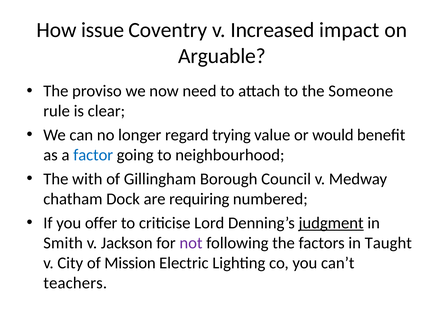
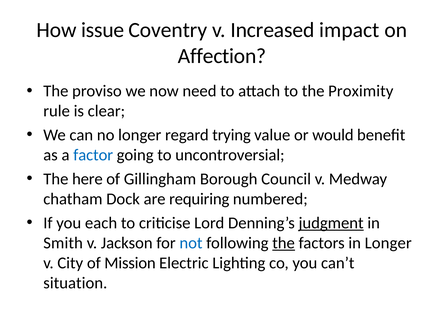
Arguable: Arguable -> Affection (222, 56)
Someone: Someone -> Proximity (361, 91)
neighbourhood: neighbourhood -> uncontroversial (230, 155)
with: with -> here (87, 179)
offer: offer -> each (101, 223)
not colour: purple -> blue (191, 243)
the underline: none -> present (284, 243)
in Taught: Taught -> Longer (388, 243)
teachers: teachers -> situation (75, 283)
